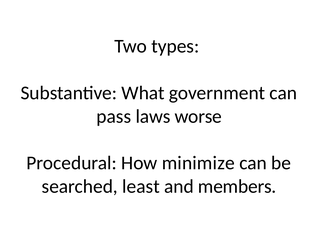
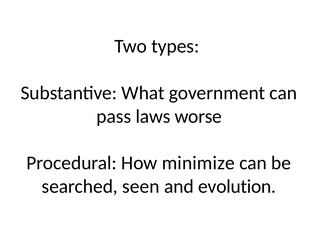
least: least -> seen (141, 186)
members: members -> evolution (237, 186)
